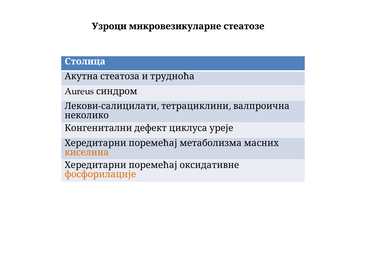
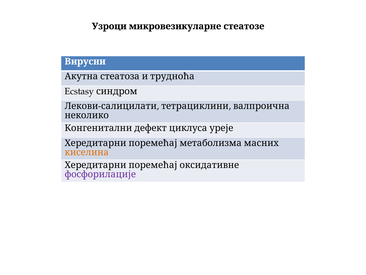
Столица: Столица -> Вирусни (85, 61)
Aureus: Aureus -> Ecstasy (79, 91)
фосфорилације colour: orange -> purple (100, 174)
